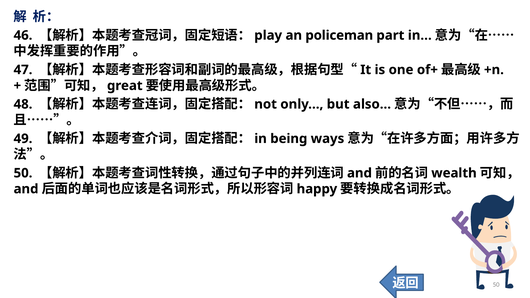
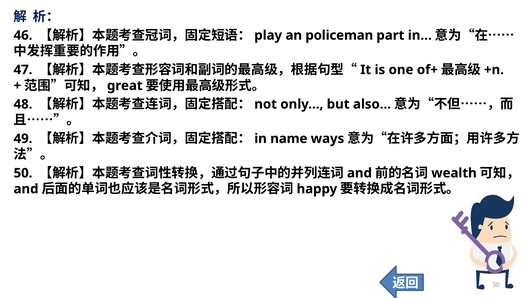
being: being -> name (289, 139)
